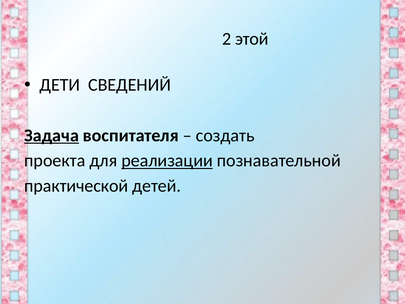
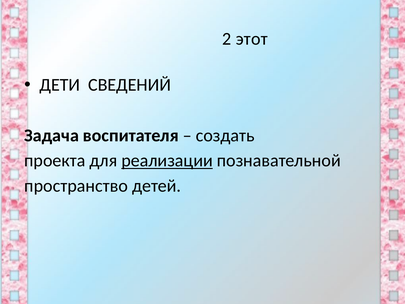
этой: этой -> этот (252, 39)
Задача underline: present -> none (52, 135)
практической: практической -> пространство (76, 186)
